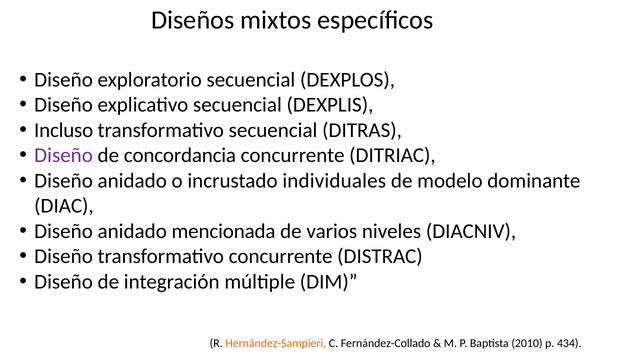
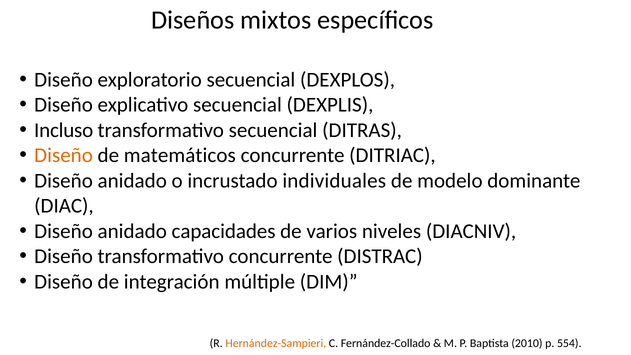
Diseño colour: purple -> orange (64, 155)
concordancia: concordancia -> matemáticos (180, 155)
mencionada: mencionada -> capacidades (224, 231)
434: 434 -> 554 (569, 343)
